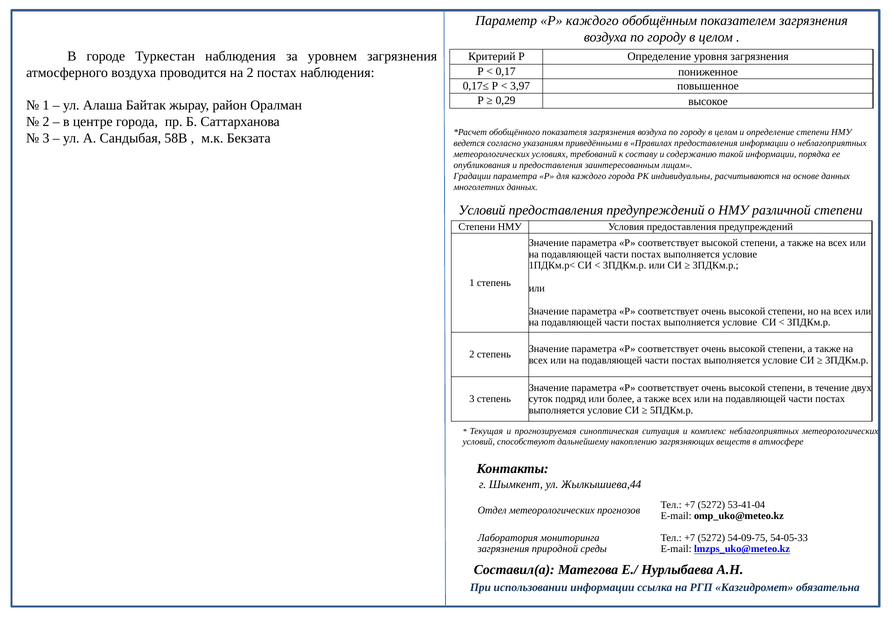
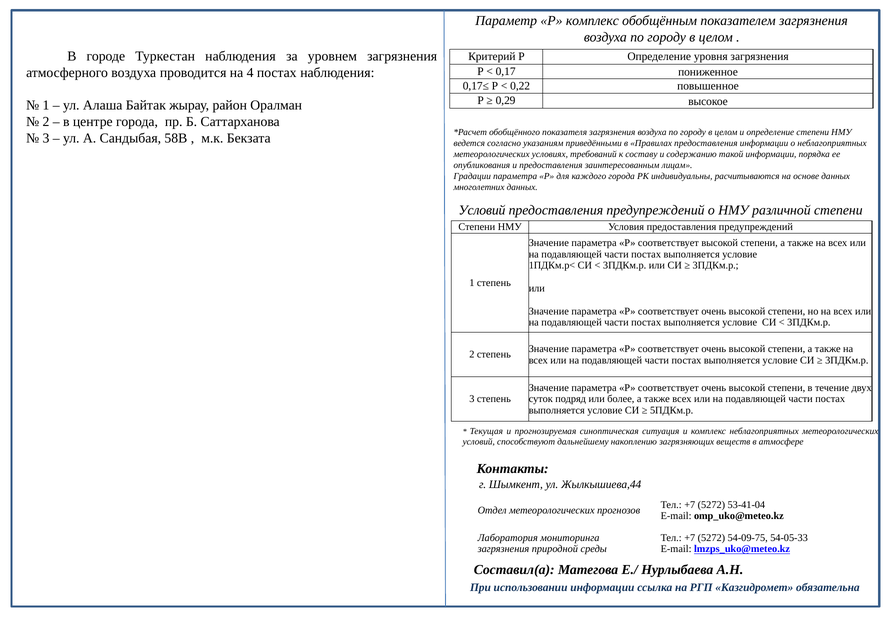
Р каждого: каждого -> комплекс (592, 21)
на 2: 2 -> 4 (250, 73)
3,97: 3,97 -> 0,22 (520, 86)
